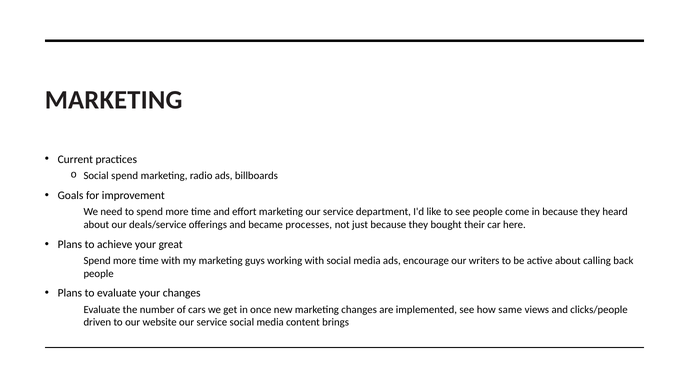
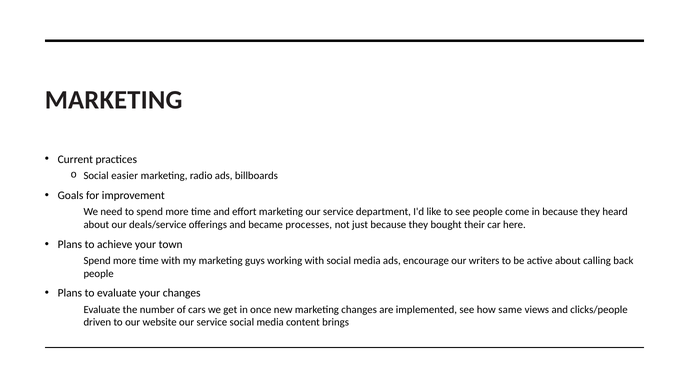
Social spend: spend -> easier (125, 175)
great: great -> town (171, 244)
